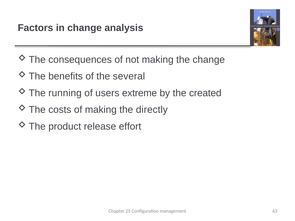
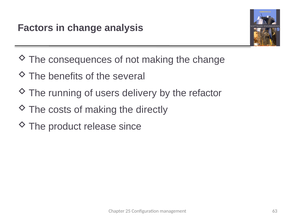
extreme: extreme -> delivery (139, 93)
created: created -> refactor (205, 93)
effort: effort -> since (130, 127)
